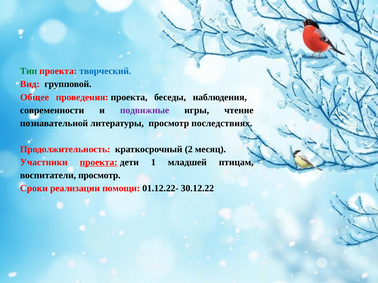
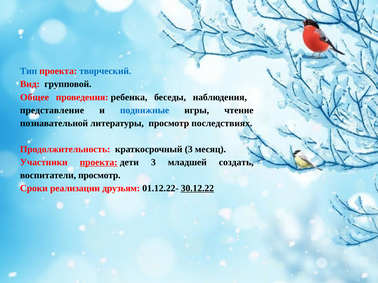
Тип colour: green -> blue (29, 71)
проведения проекта: проекта -> ребенка (129, 97)
современности: современности -> представление (52, 110)
подвижные colour: purple -> blue (145, 110)
краткосрочный 2: 2 -> 3 (189, 149)
дети 1: 1 -> 3 (153, 163)
птицам: птицам -> создать (236, 163)
помощи: помощи -> друзьям (121, 189)
30.12.22 underline: none -> present (197, 189)
